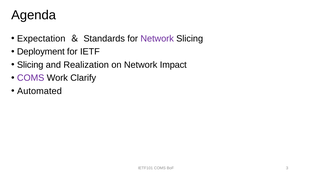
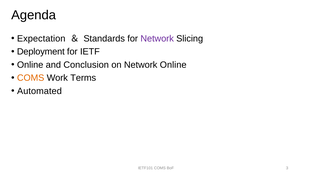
Slicing: Slicing -> Online (30, 65)
Realization: Realization -> Conclusion (86, 65)
Network Impact: Impact -> Online (173, 65)
COMS colour: purple -> orange (31, 78)
Clarify: Clarify -> Terms (83, 78)
